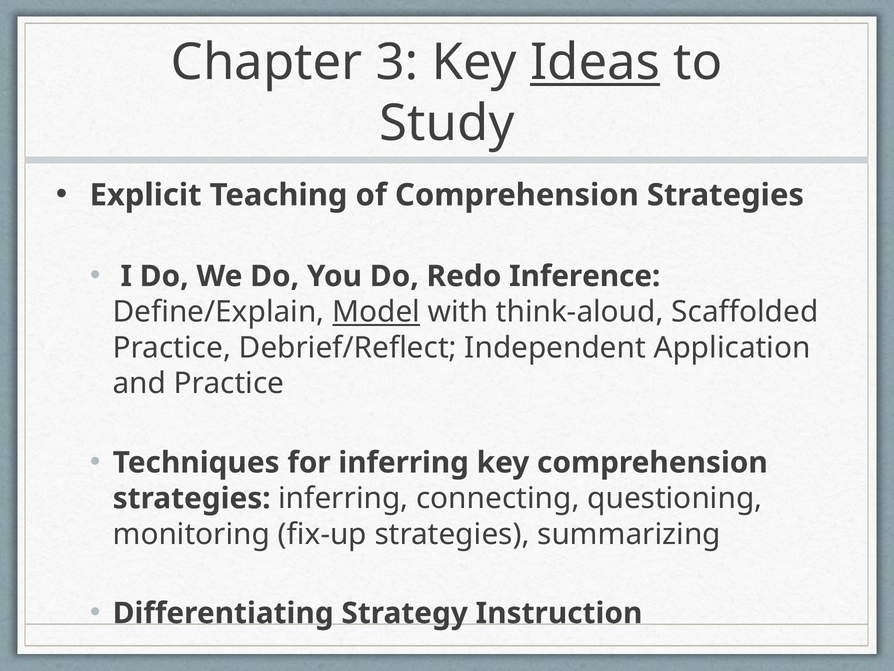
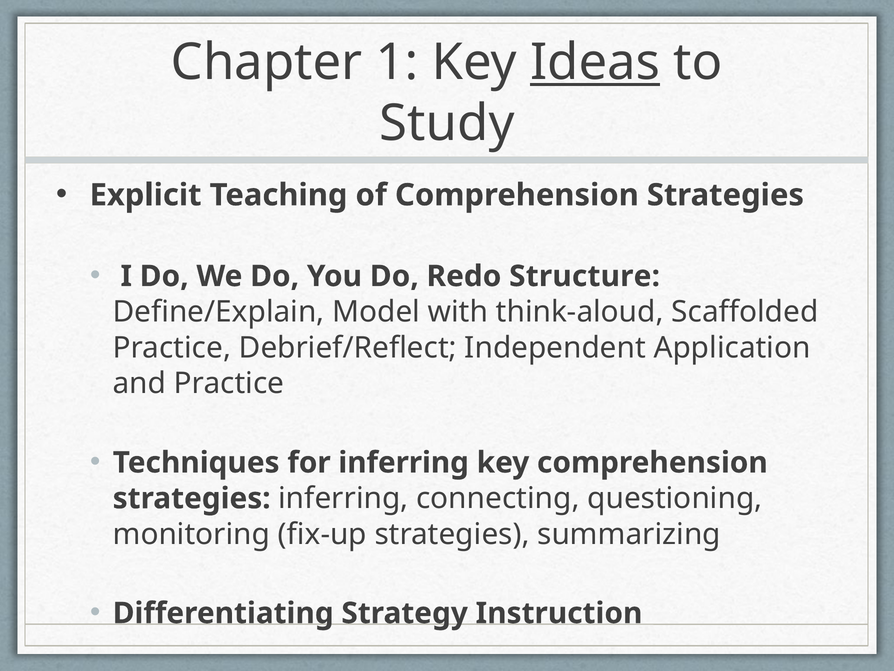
3: 3 -> 1 (397, 62)
Inference: Inference -> Structure (585, 276)
Model underline: present -> none (376, 312)
